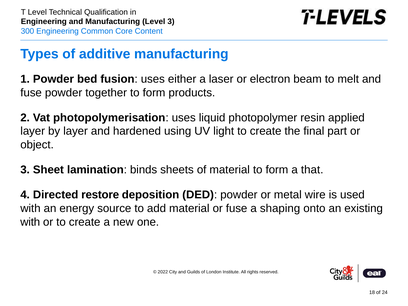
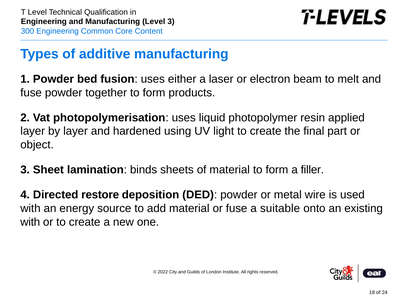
that: that -> filler (312, 170)
shaping: shaping -> suitable (280, 208)
